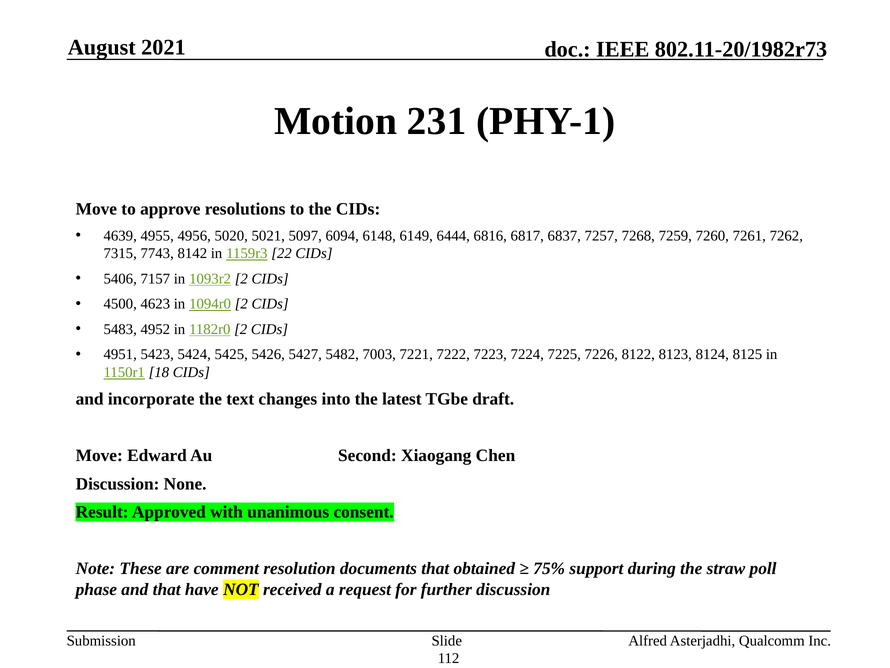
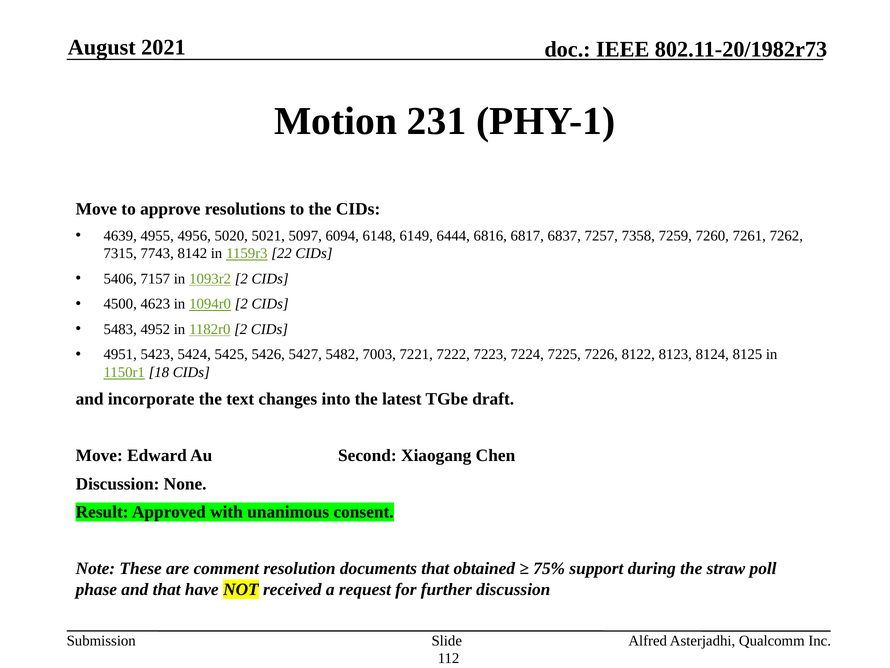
7268: 7268 -> 7358 (638, 235)
